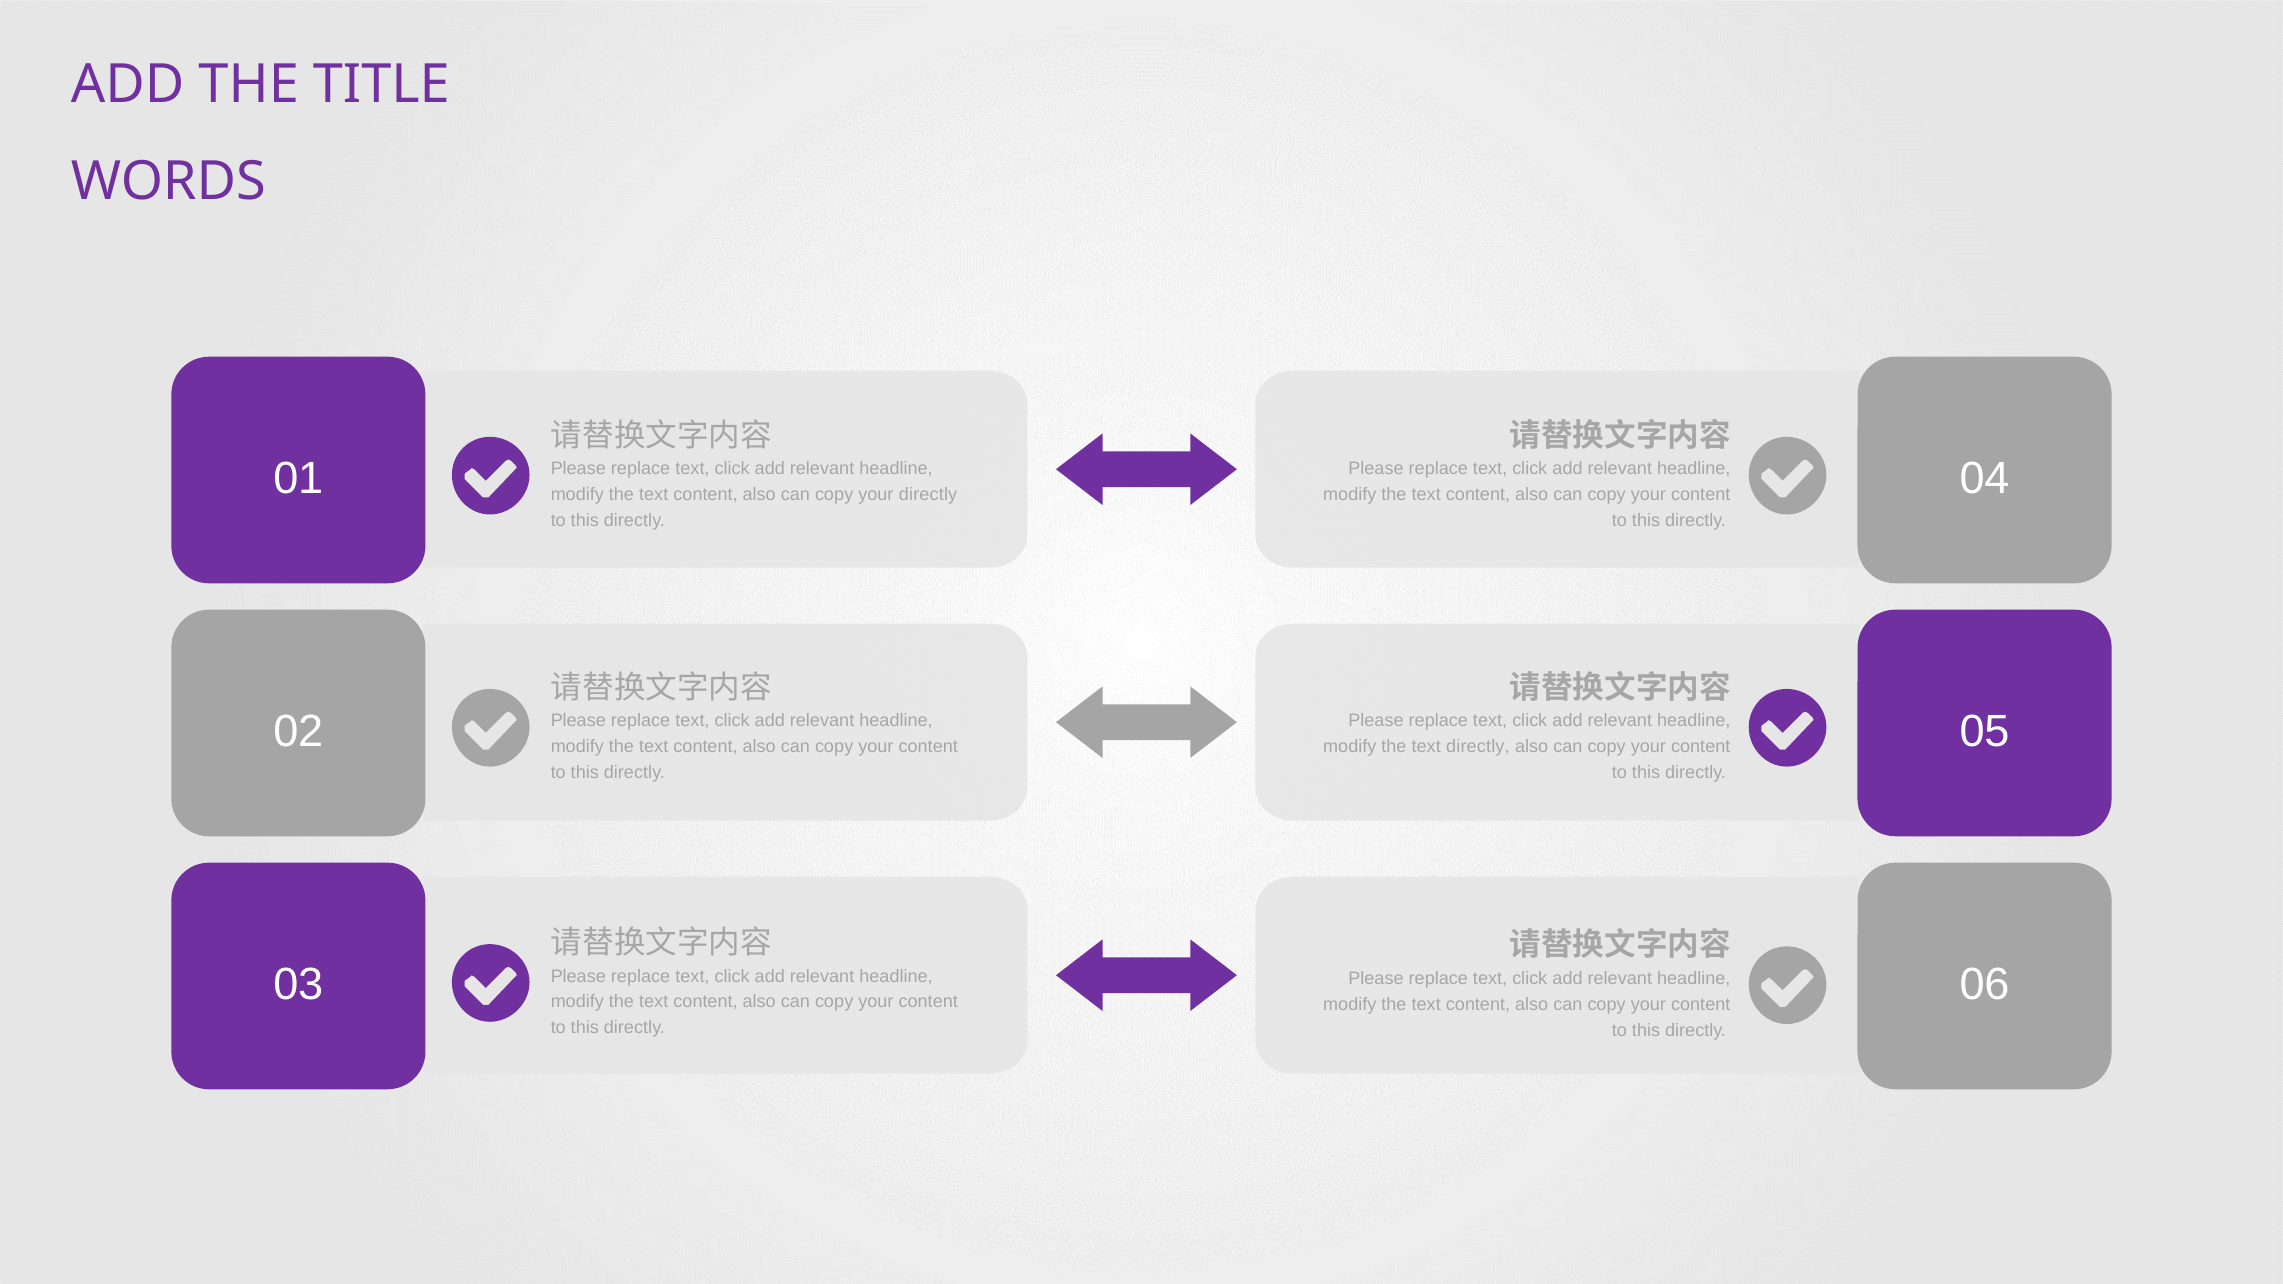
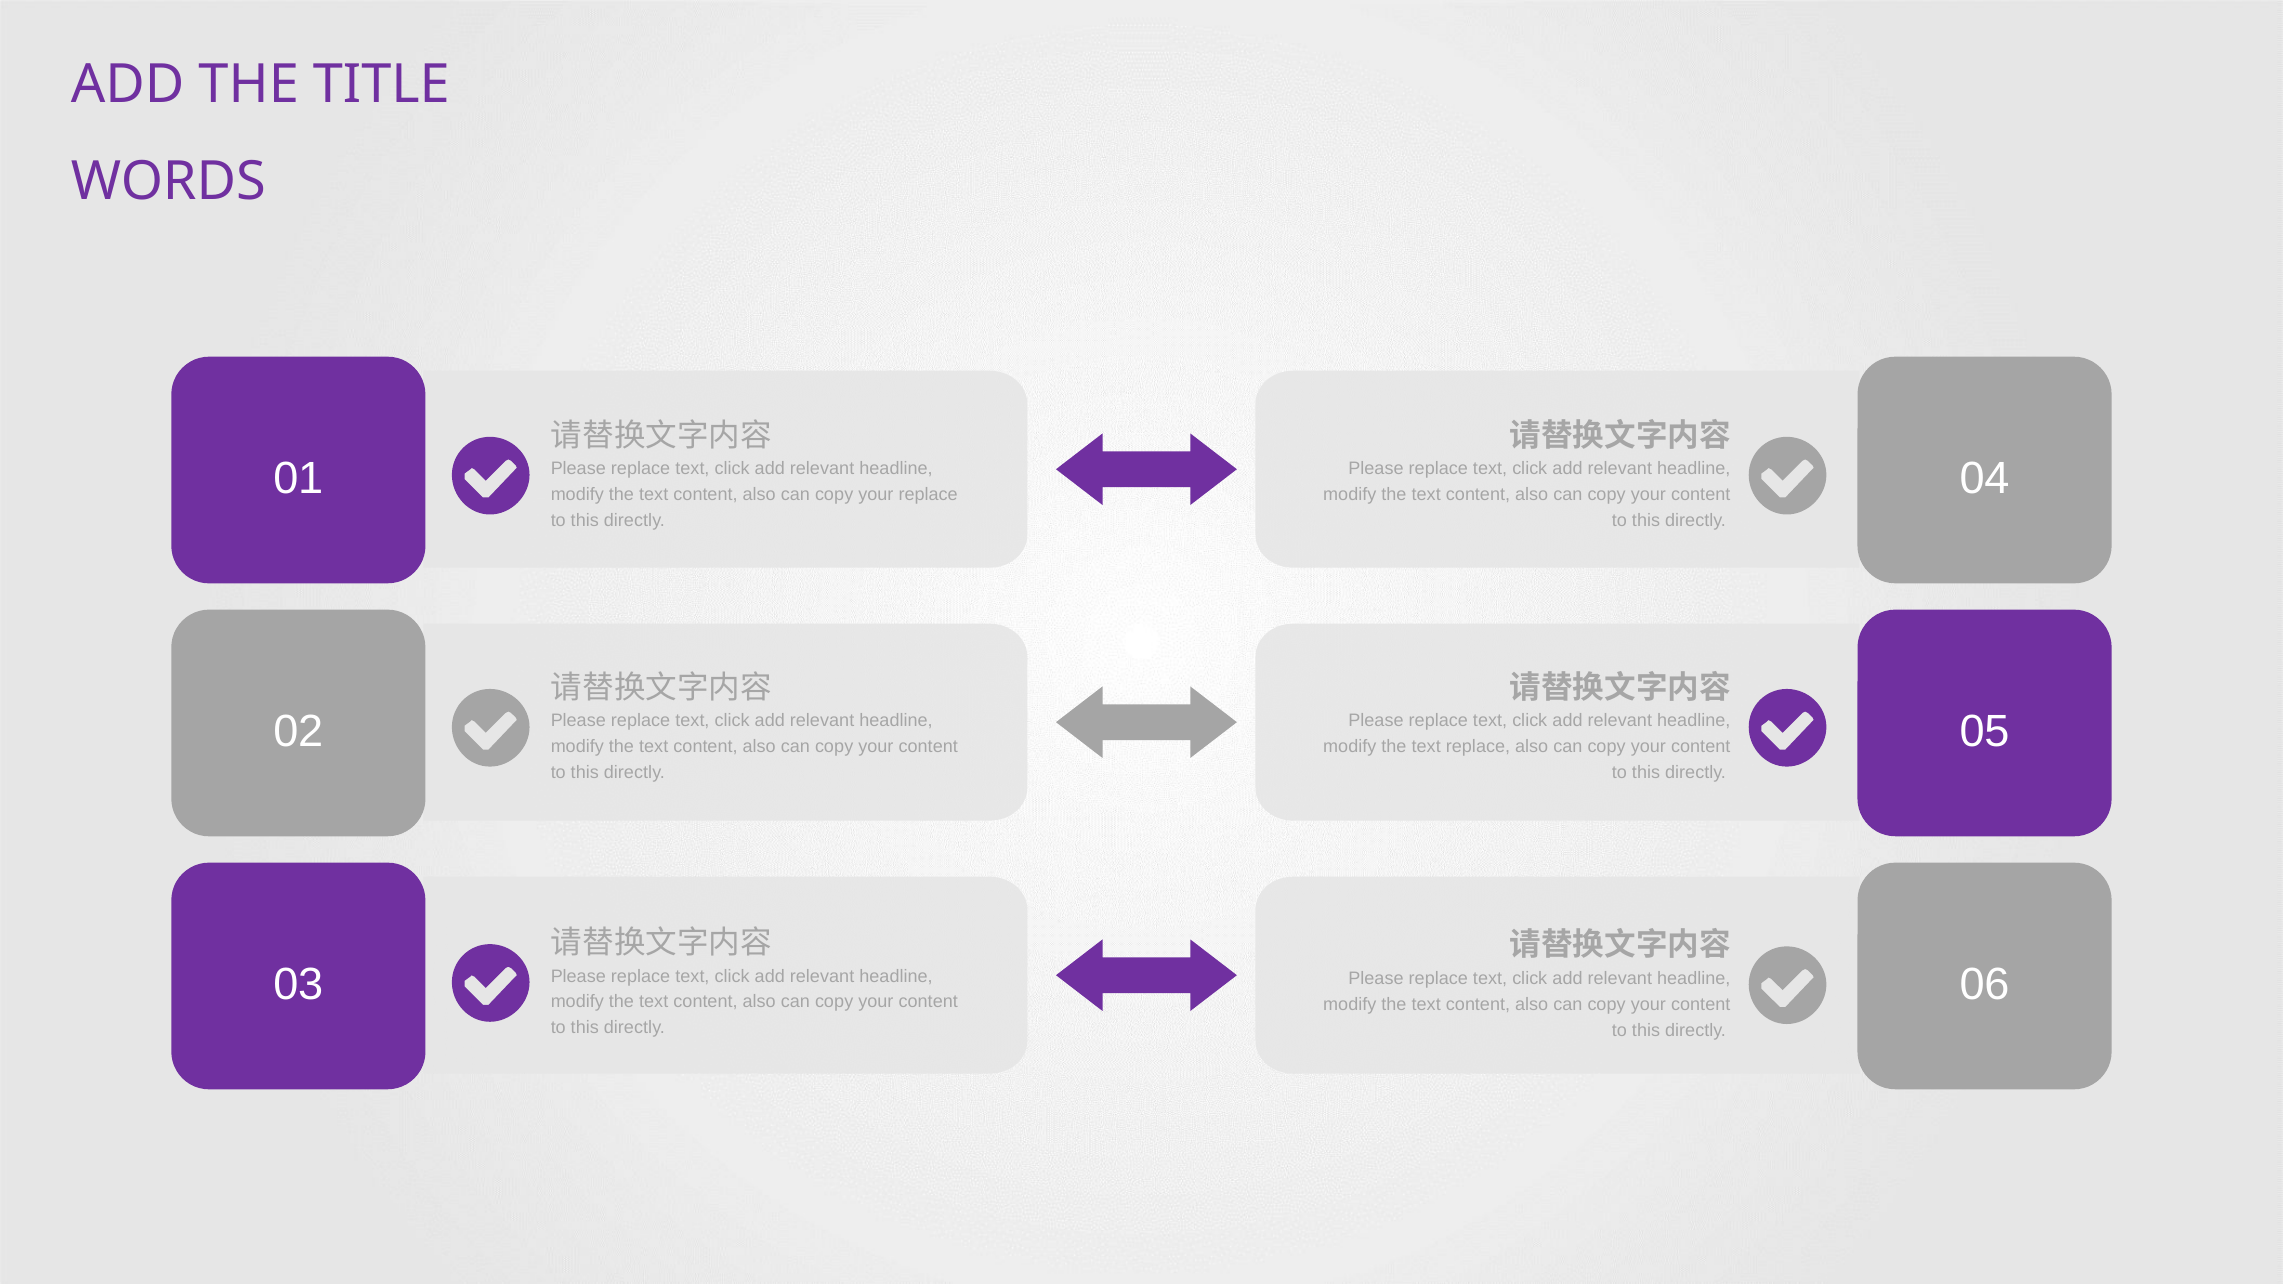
your directly: directly -> replace (928, 495)
text directly: directly -> replace (1478, 747)
